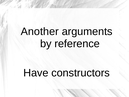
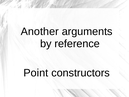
Have: Have -> Point (36, 73)
